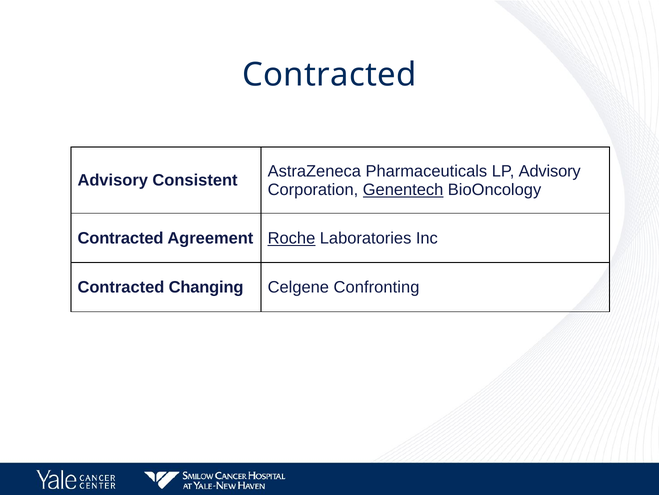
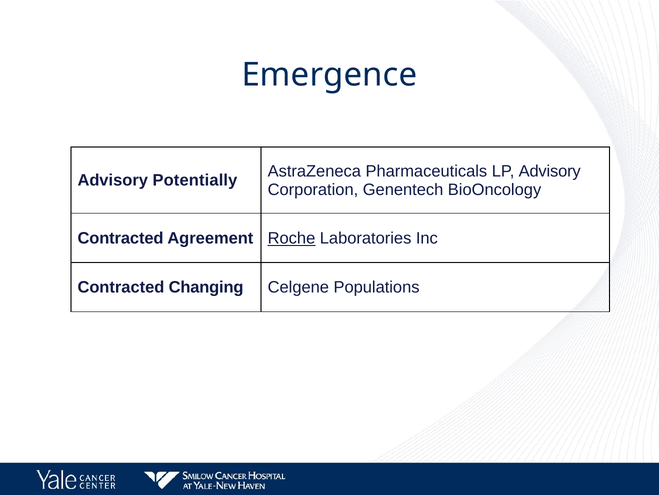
Contracted: Contracted -> Emergence (329, 75)
Consistent: Consistent -> Potentially (195, 180)
Genentech underline: present -> none (403, 189)
Confronting: Confronting -> Populations (377, 287)
